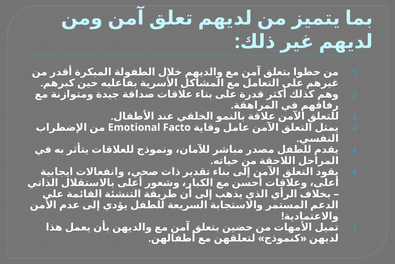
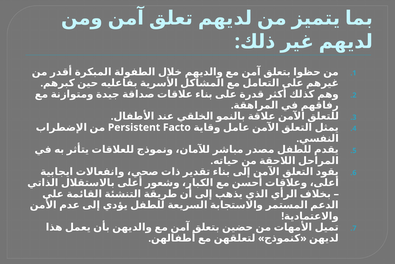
Emotional: Emotional -> Persistent (134, 127)
